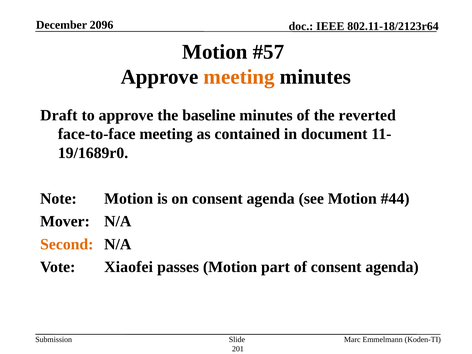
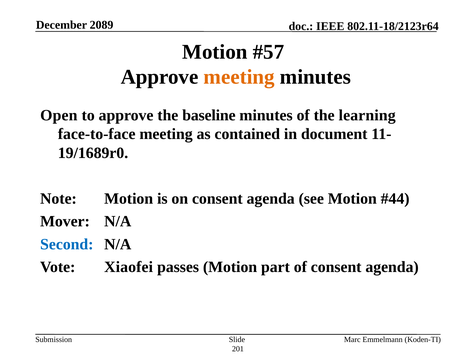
2096: 2096 -> 2089 (102, 25)
Draft: Draft -> Open (59, 115)
reverted: reverted -> learning (367, 115)
Second colour: orange -> blue (67, 244)
